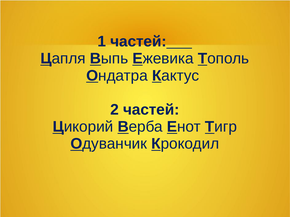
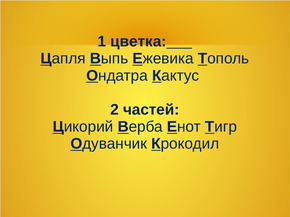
1 частей: частей -> цветка (138, 42)
